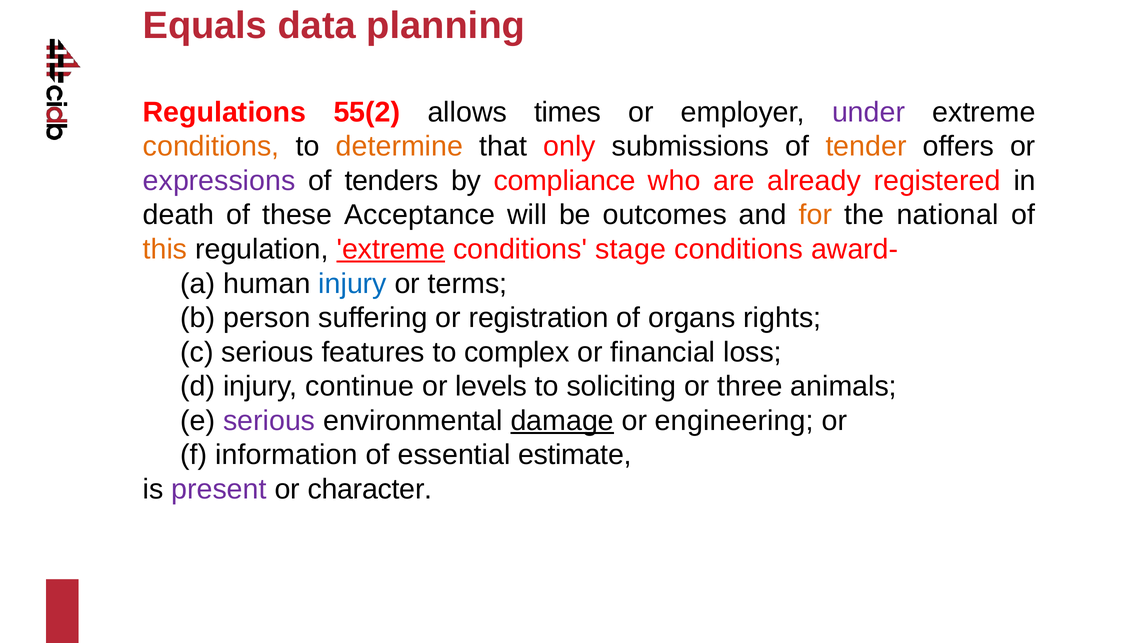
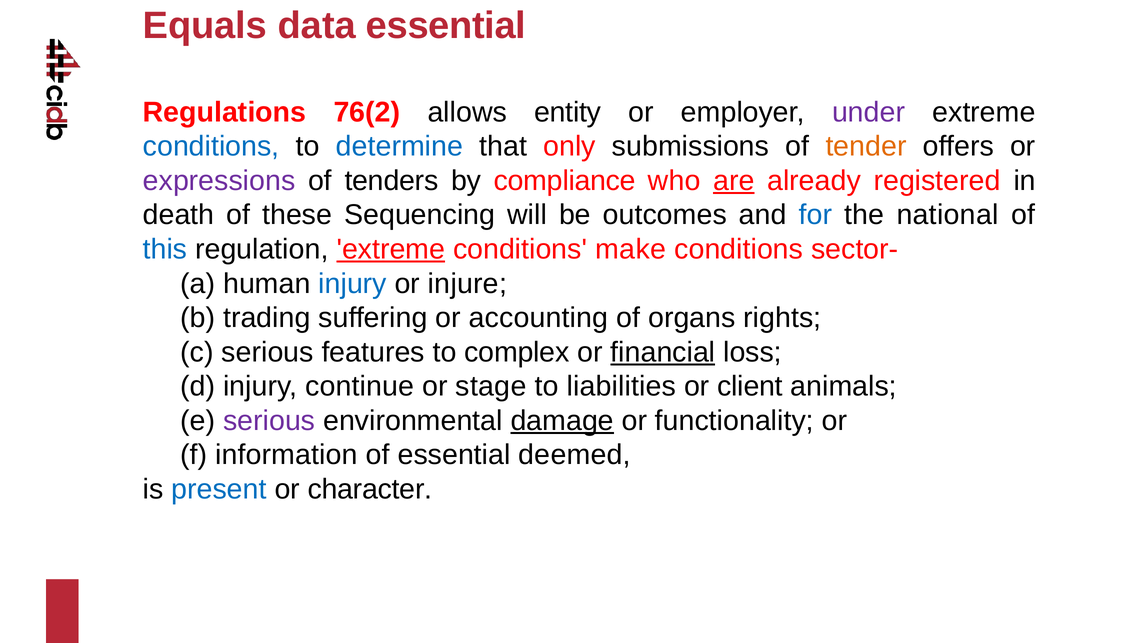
data planning: planning -> essential (446, 26)
55(2: 55(2 -> 76(2 (367, 112)
times: times -> entity (568, 112)
conditions colour: orange -> blue (211, 146)
determine colour: orange -> blue (399, 146)
are underline: none -> present (734, 181)
Acceptance: Acceptance -> Sequencing (420, 215)
for colour: orange -> blue (816, 215)
this colour: orange -> blue (165, 249)
stage: stage -> make (631, 249)
award-: award- -> sector- (855, 249)
terms: terms -> injure (467, 284)
person: person -> trading (267, 318)
registration: registration -> accounting (539, 318)
financial underline: none -> present (663, 352)
levels: levels -> stage (491, 386)
soliciting: soliciting -> liabilities (621, 386)
three: three -> client (750, 386)
engineering: engineering -> functionality (734, 421)
estimate: estimate -> deemed (575, 455)
present colour: purple -> blue (219, 489)
